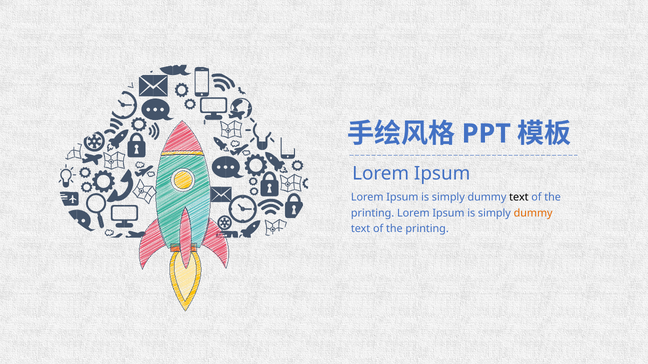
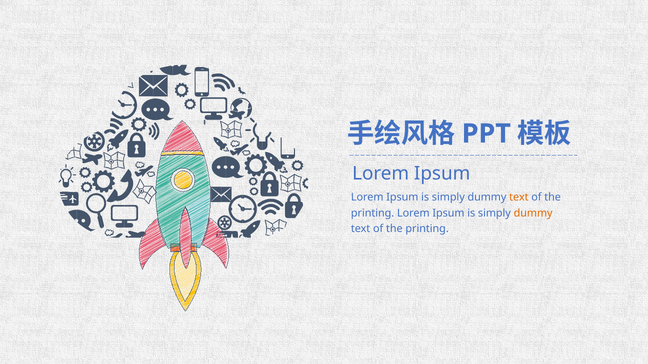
text colour: black -> orange (519, 198)
